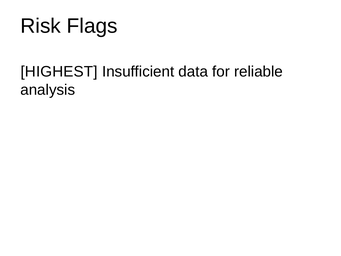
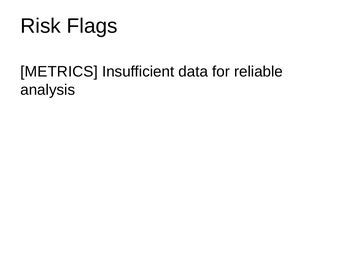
HIGHEST: HIGHEST -> METRICS (59, 72)
